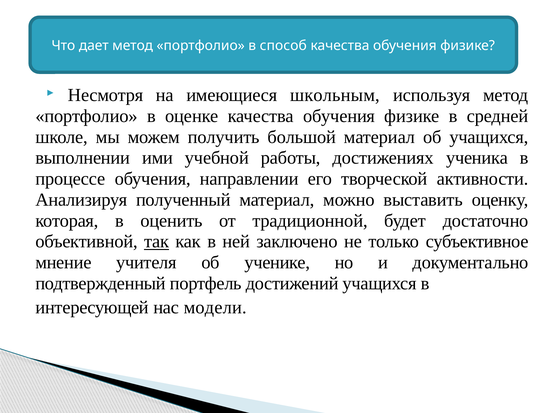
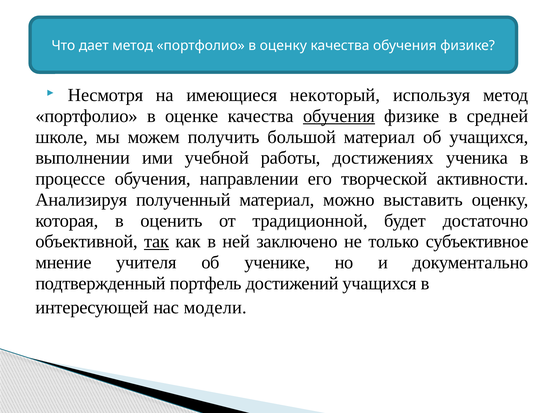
в способ: способ -> оценку (283, 46)
школьным: школьным -> некоторый (335, 95)
обучения underline: none -> present (339, 116)
